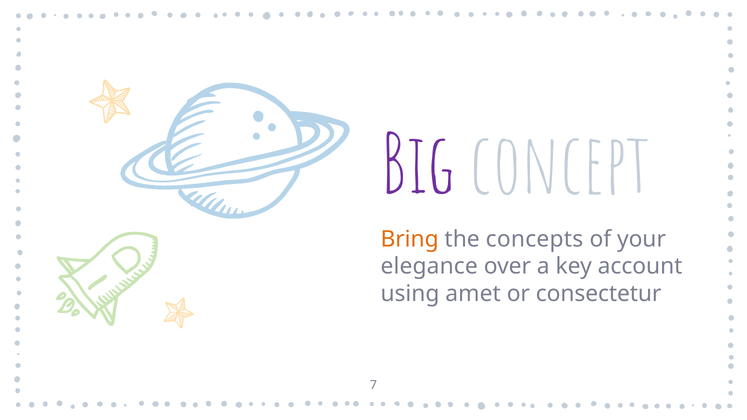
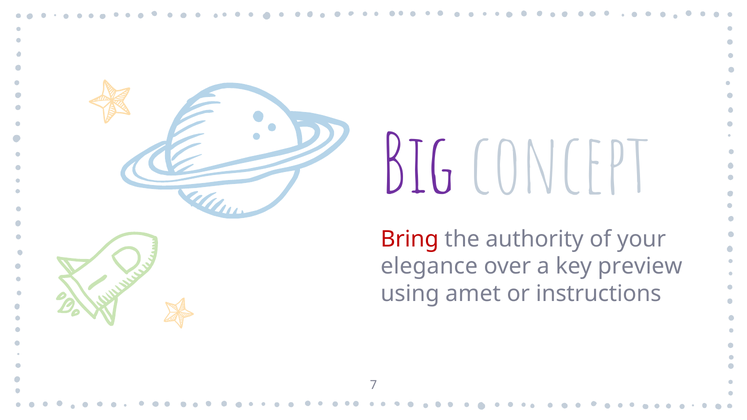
Bring colour: orange -> red (410, 239)
concepts: concepts -> authority (535, 239)
account: account -> preview (640, 267)
consectetur: consectetur -> instructions (599, 294)
